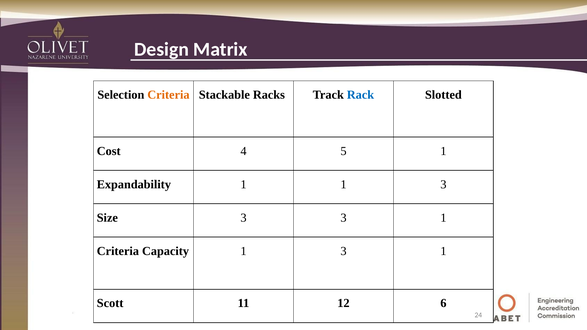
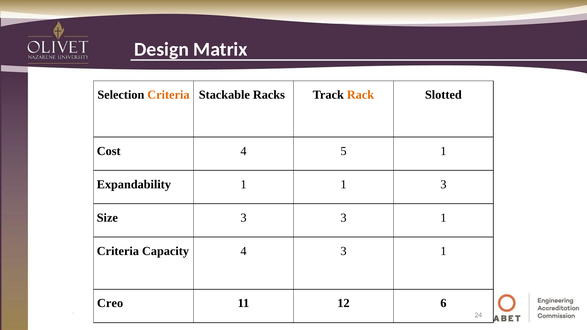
Rack colour: blue -> orange (360, 95)
Capacity 1: 1 -> 4 (244, 251)
Scott: Scott -> Creo (110, 303)
